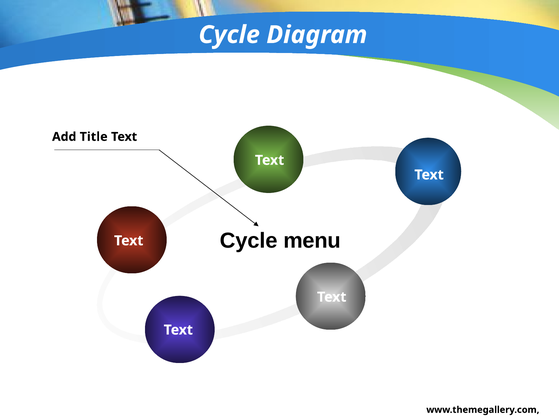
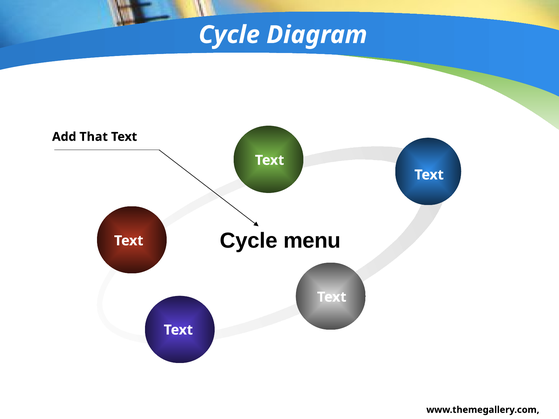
Title: Title -> That (94, 137)
